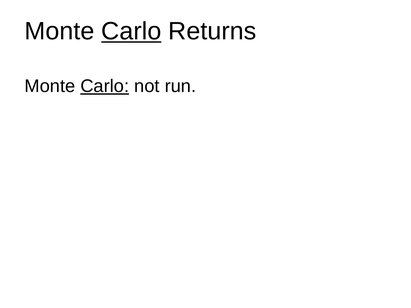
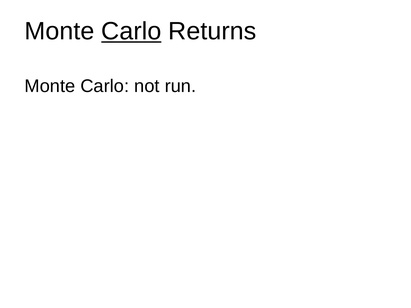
Carlo underline: present -> none (105, 86)
